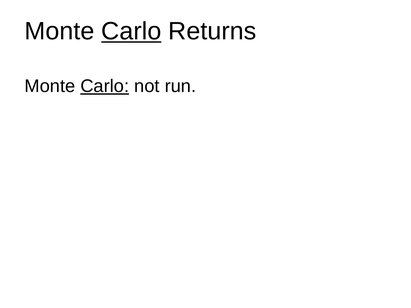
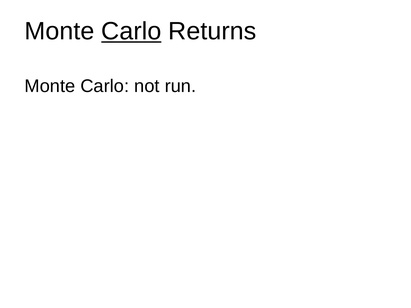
Carlo underline: present -> none (105, 86)
